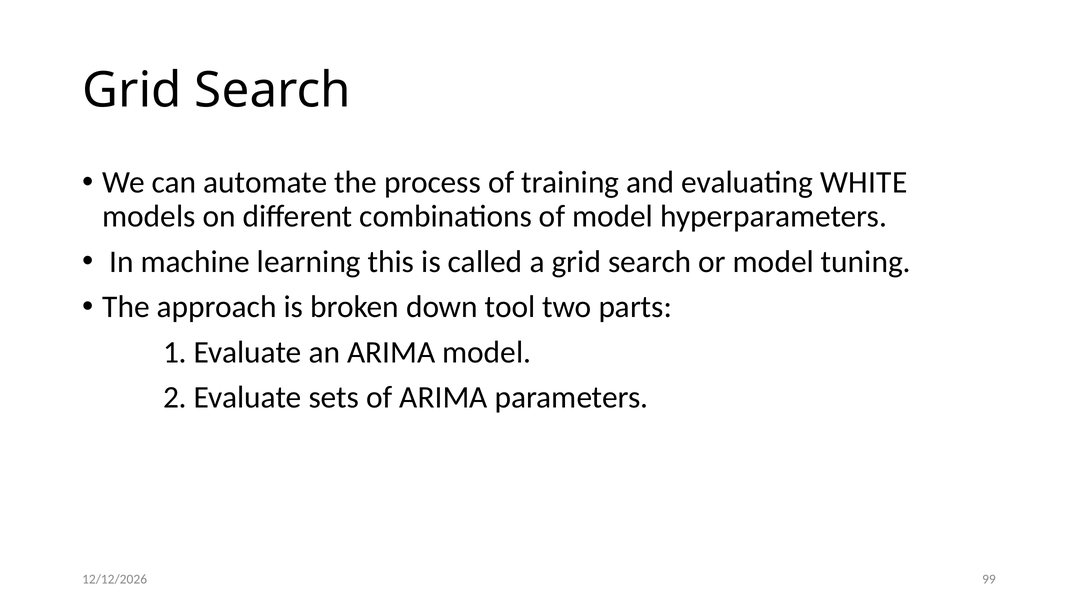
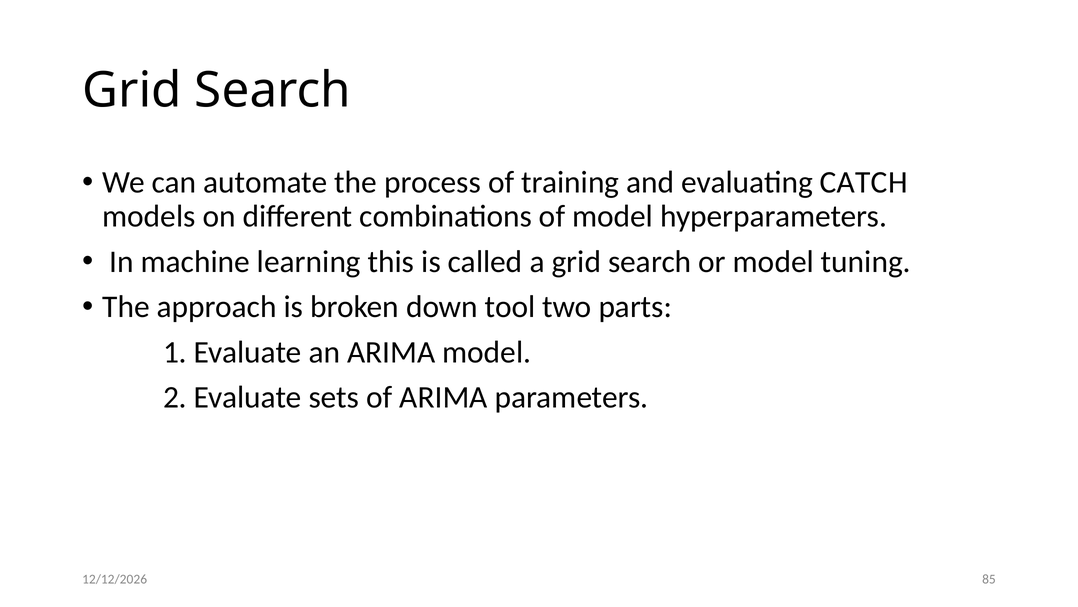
WHITE: WHITE -> CATCH (864, 182)
99: 99 -> 85 (989, 579)
